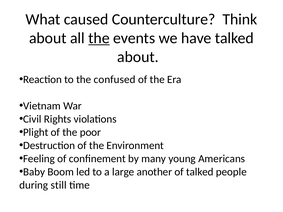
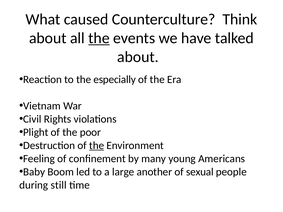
confused: confused -> especially (115, 80)
the underline: none -> present (97, 146)
of talked: talked -> sexual (200, 172)
